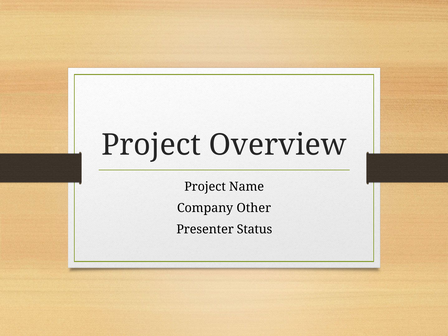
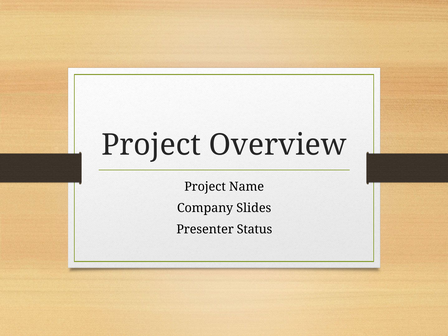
Other: Other -> Slides (254, 208)
